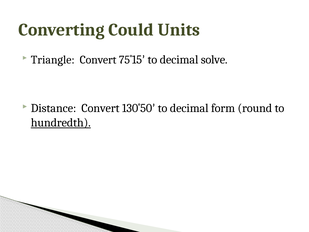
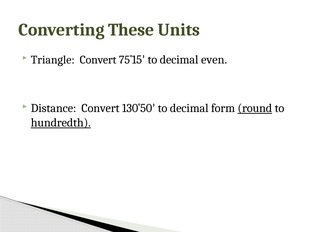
Could: Could -> These (131, 30)
solve: solve -> even (214, 60)
round underline: none -> present (255, 108)
